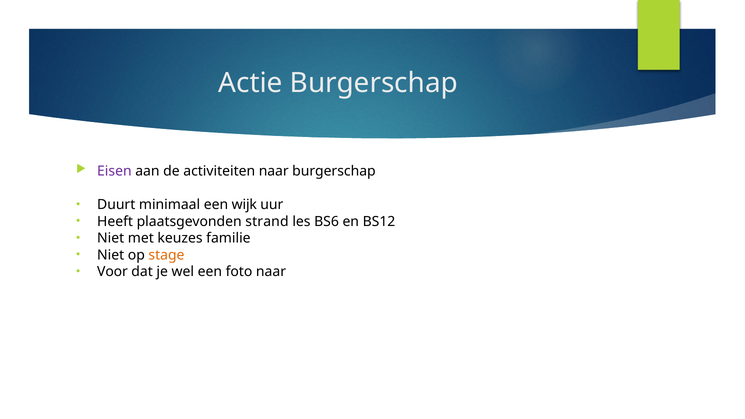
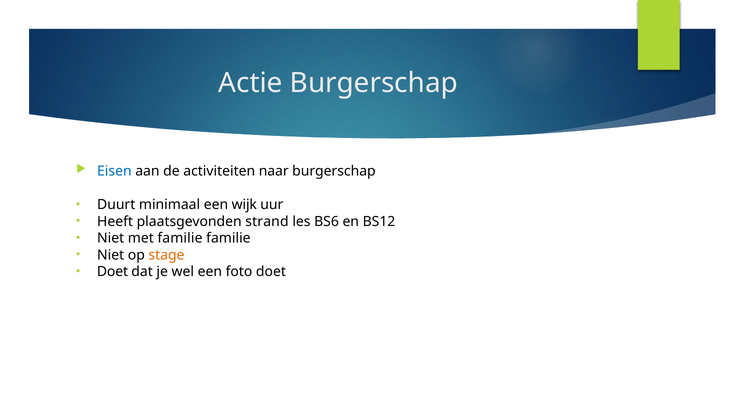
Eisen colour: purple -> blue (114, 171)
met keuzes: keuzes -> familie (180, 238)
Voor: Voor -> Doet (113, 272)
foto naar: naar -> doet (271, 272)
